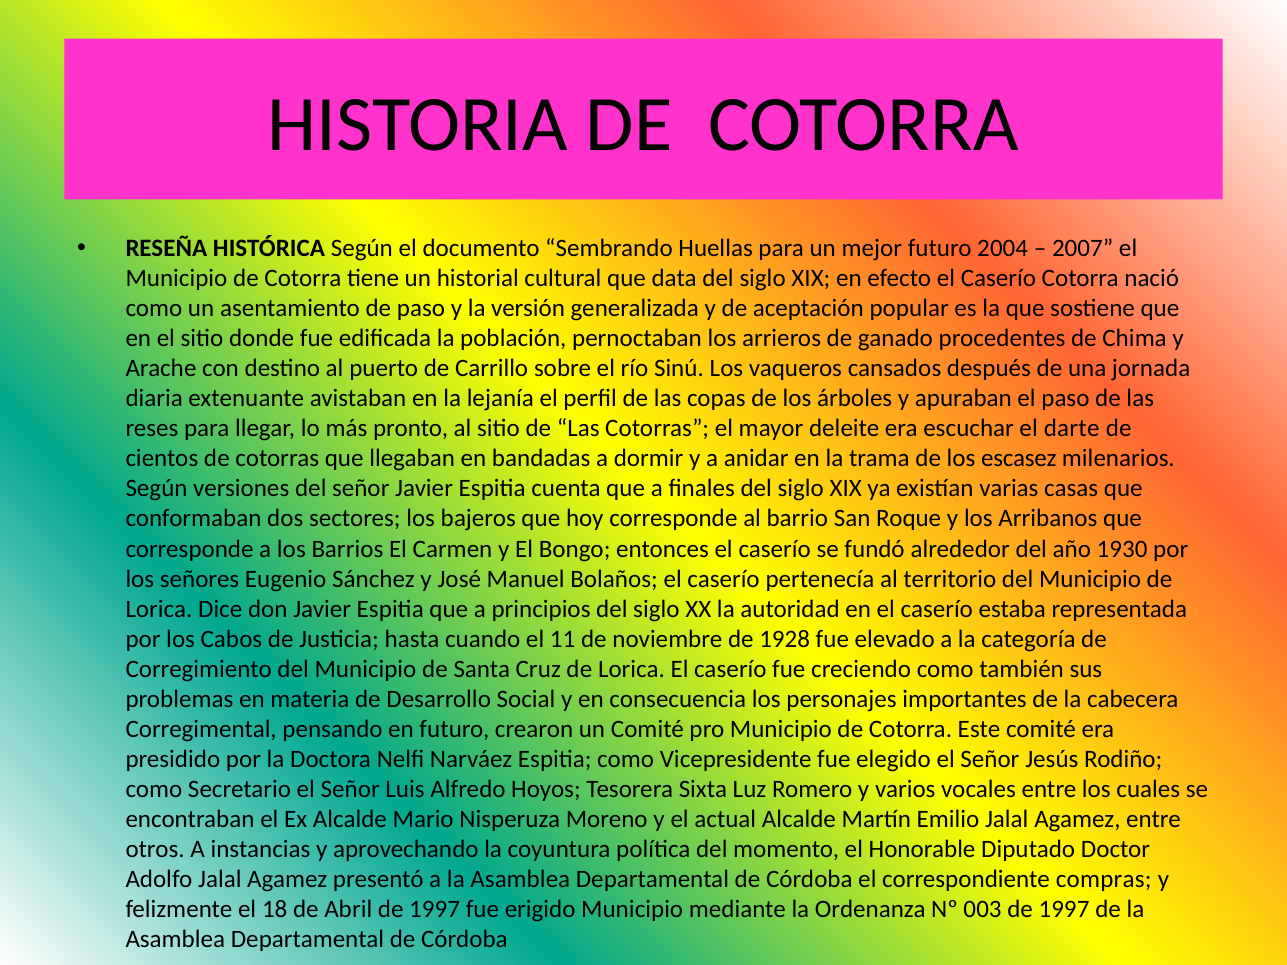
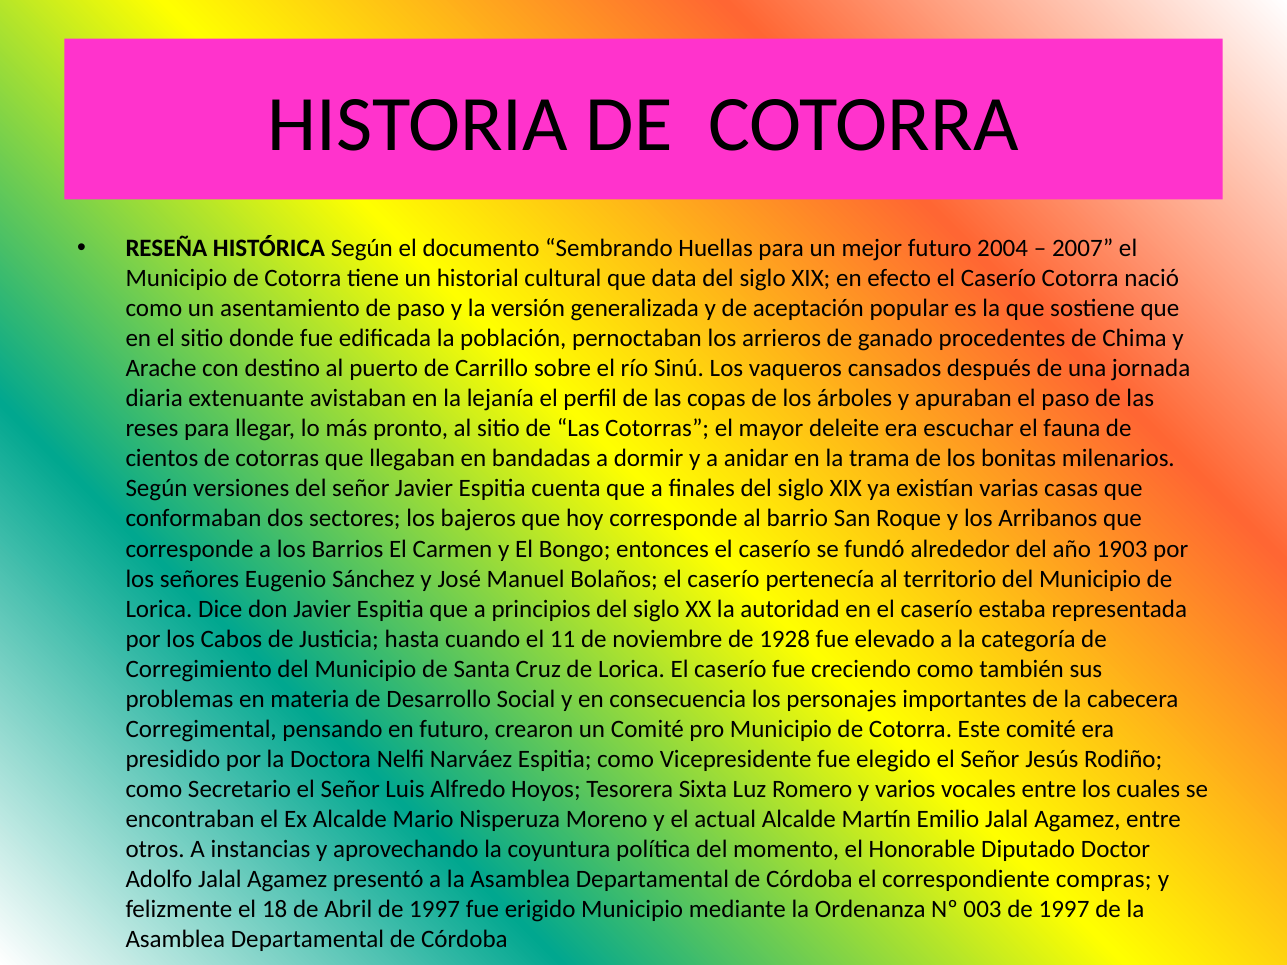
darte: darte -> fauna (1072, 429)
escasez: escasez -> bonitas (1019, 459)
1930: 1930 -> 1903 (1122, 549)
